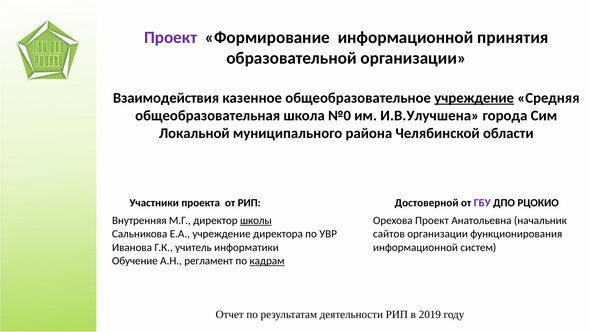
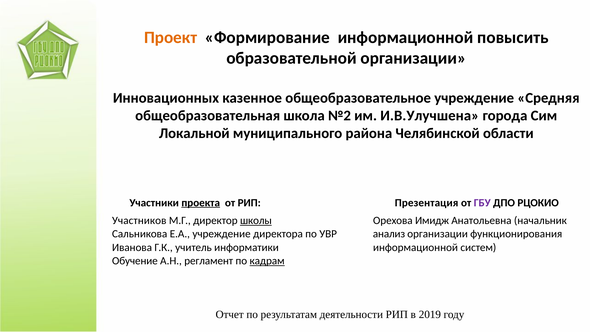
Проект colour: purple -> orange (171, 38)
принятия: принятия -> повысить (513, 38)
Взаимодействия: Взаимодействия -> Инновационных (166, 98)
учреждение underline: present -> none (474, 98)
№0: №0 -> №2 (339, 116)
проекта underline: none -> present (201, 203)
Достоверной: Достоверной -> Презентация (427, 203)
Внутренняя: Внутренняя -> Участников (139, 220)
Орехова Проект: Проект -> Имидж (432, 220)
сайтов: сайтов -> анализ (389, 234)
